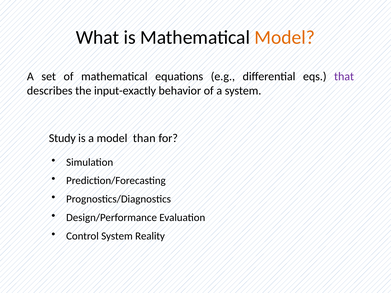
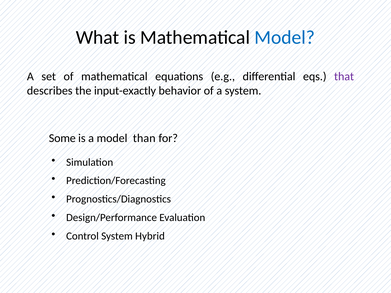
Model colour: orange -> blue (285, 38)
Study: Study -> Some (62, 138)
Reality: Reality -> Hybrid (150, 236)
